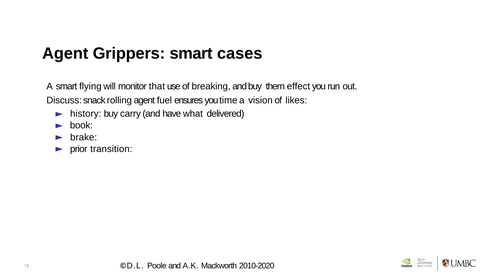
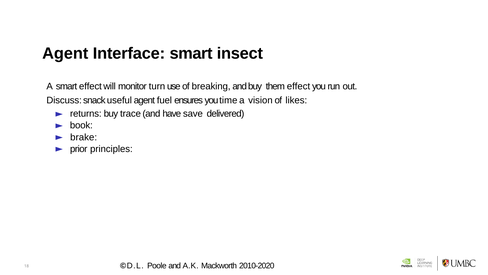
Grippers: Grippers -> Interface (129, 53)
cases: cases -> insect (240, 53)
smart flying: flying -> effect (90, 86)
that: that -> turn (157, 86)
rolling: rolling -> useful (119, 100)
history: history -> returns (86, 113)
carry: carry -> trace (131, 113)
what: what -> save (193, 113)
transition: transition -> principles (111, 149)
